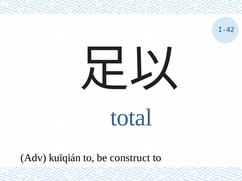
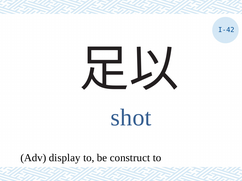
total: total -> shot (131, 118)
kuīqián: kuīqián -> display (65, 158)
